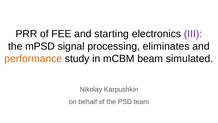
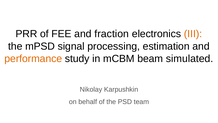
starting: starting -> fraction (112, 34)
III colour: purple -> orange (193, 34)
eliminates: eliminates -> estimation (166, 46)
